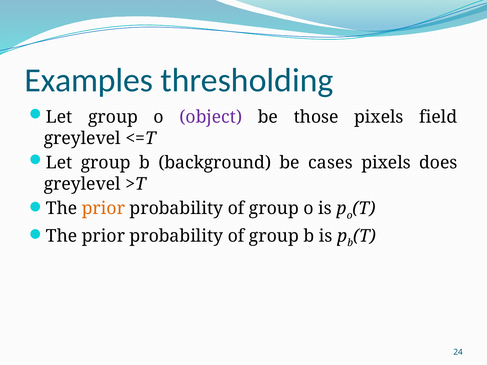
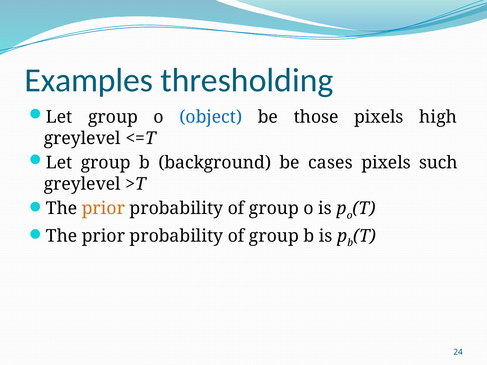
object colour: purple -> blue (211, 117)
field: field -> high (438, 117)
does: does -> such (438, 163)
